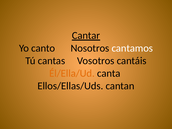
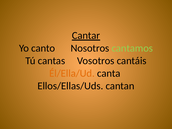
cantamos colour: white -> light green (132, 48)
